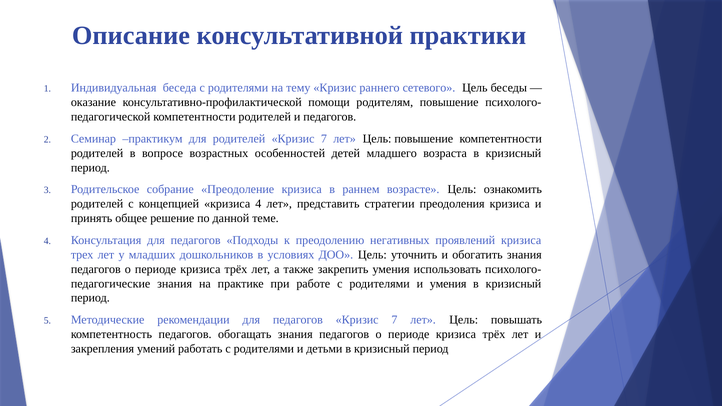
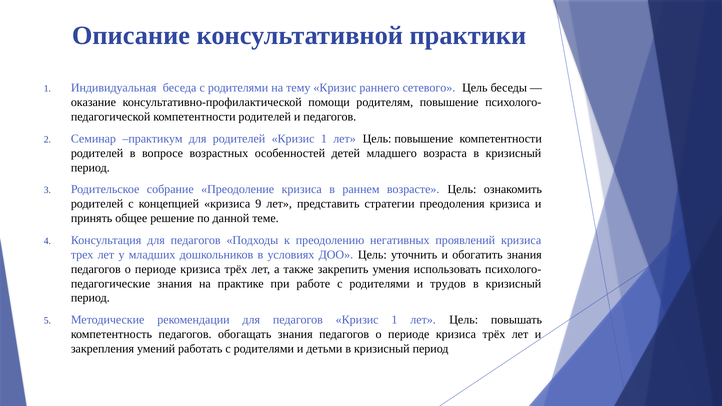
родителей Кризис 7: 7 -> 1 (324, 139)
кризиса 4: 4 -> 9 (258, 204)
и умения: умения -> трудов (448, 284)
педагогов Кризис 7: 7 -> 1 (394, 320)
